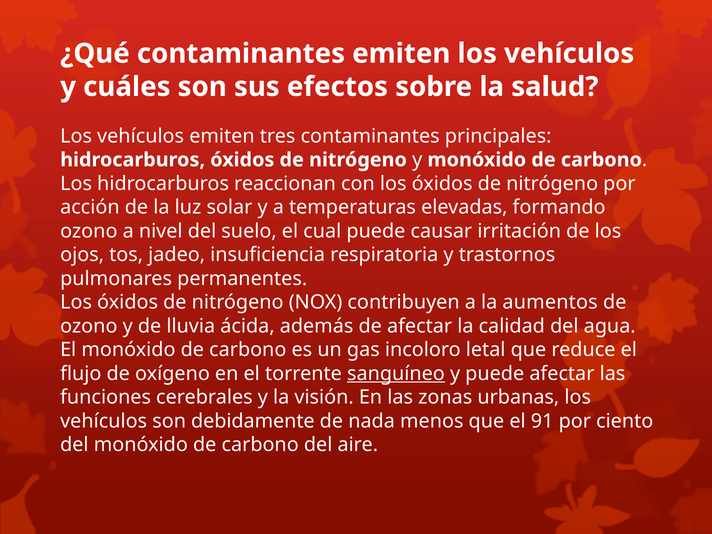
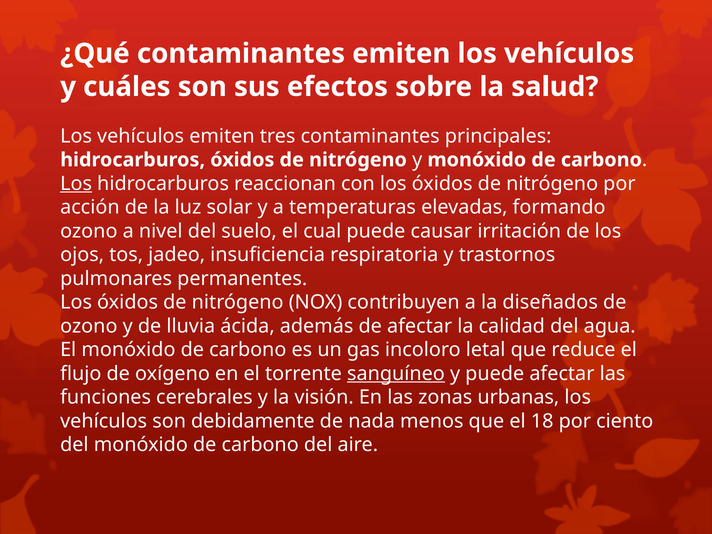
Los underline: none -> present (76, 184)
aumentos: aumentos -> diseñados (550, 302)
91: 91 -> 18 (542, 421)
